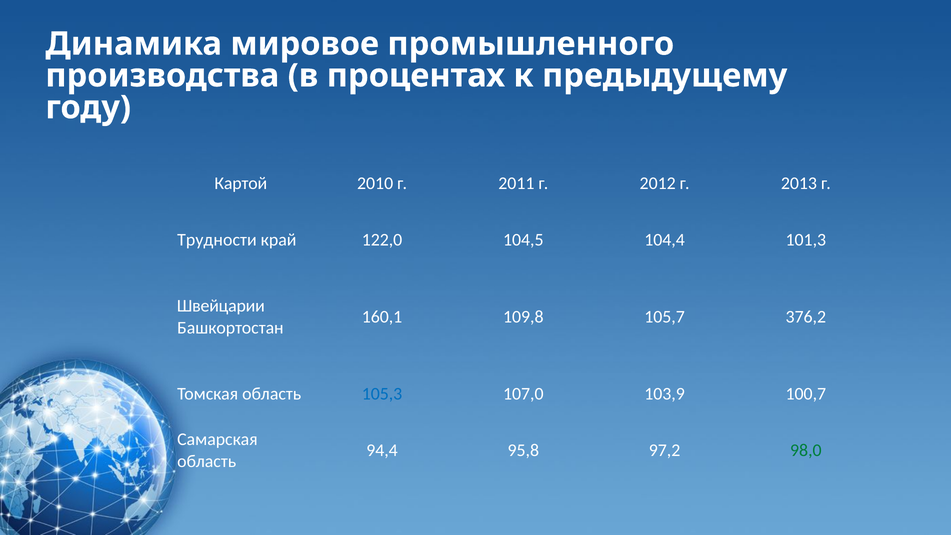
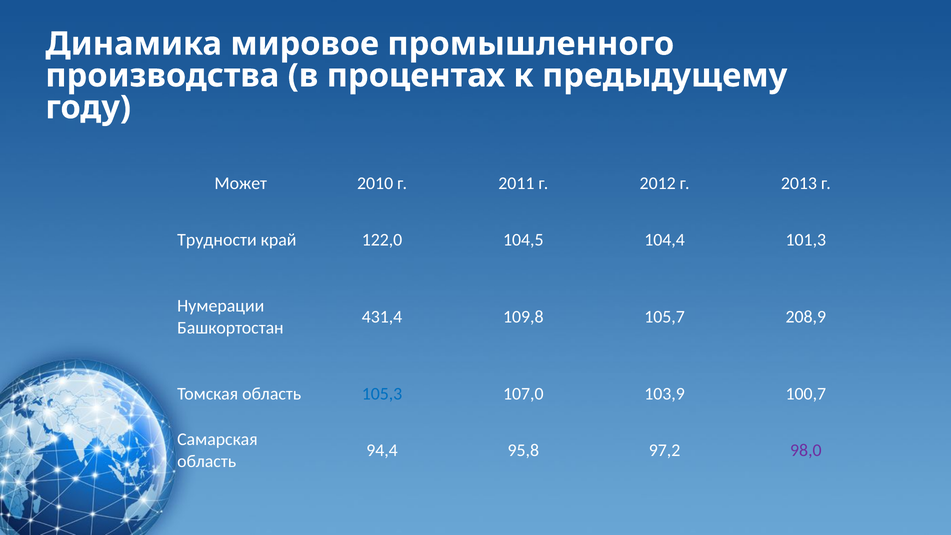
Картой: Картой -> Может (241, 183)
Швейцарии: Швейцарии -> Нумерации (221, 306)
160,1: 160,1 -> 431,4 (382, 317)
376,2: 376,2 -> 208,9 (806, 317)
98,0 colour: green -> purple (806, 450)
